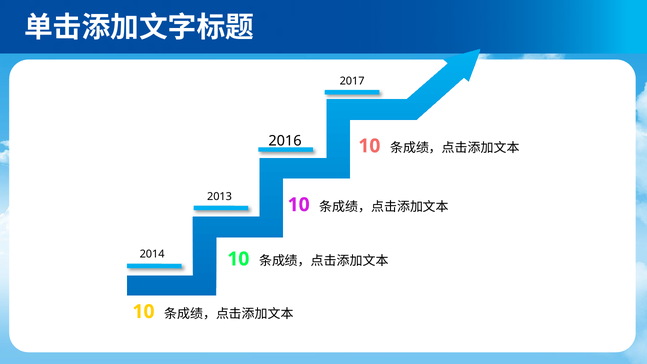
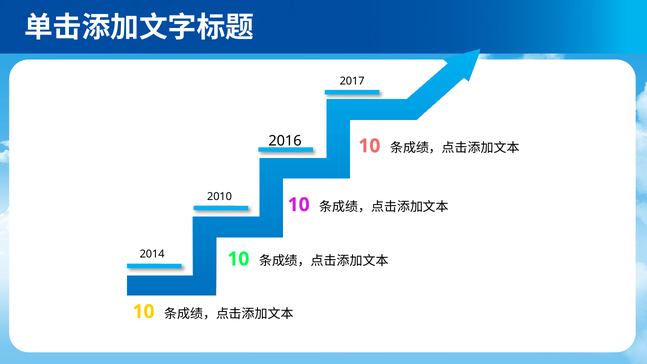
2013: 2013 -> 2010 (220, 197)
